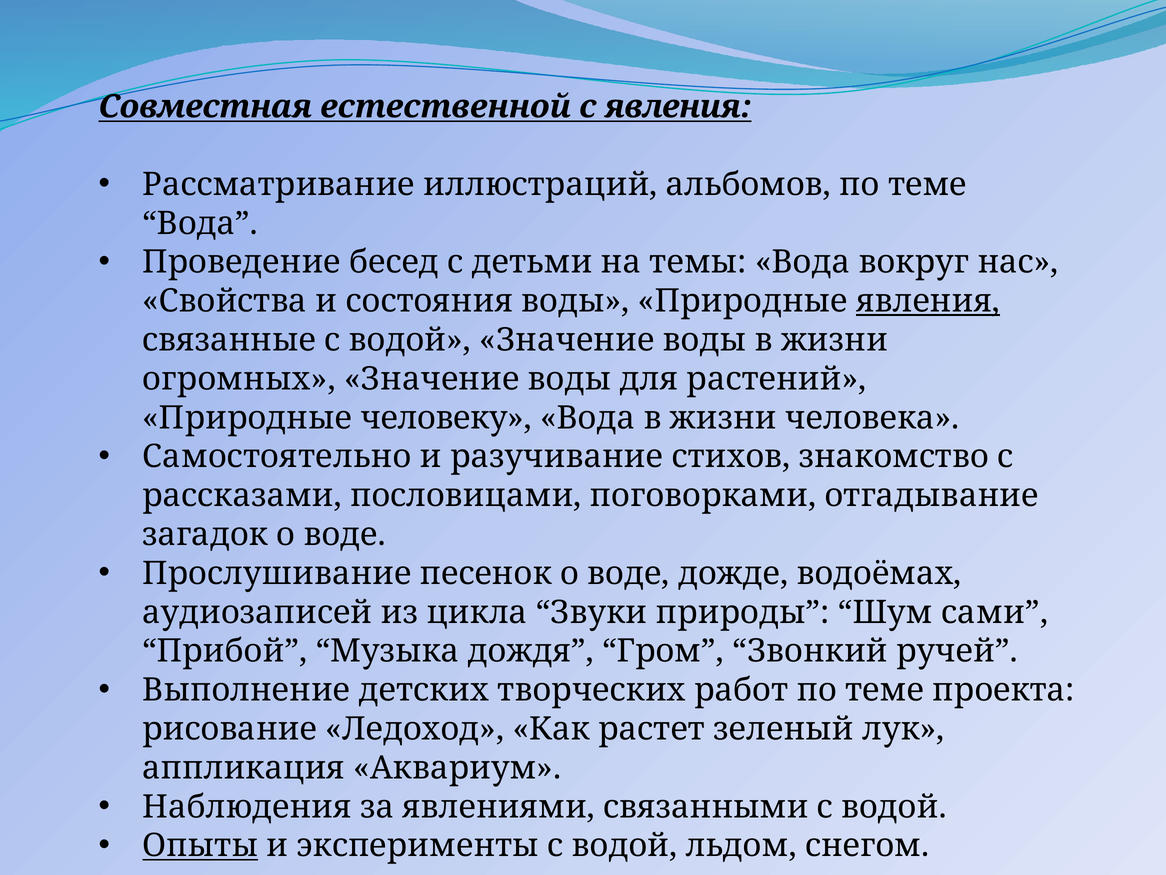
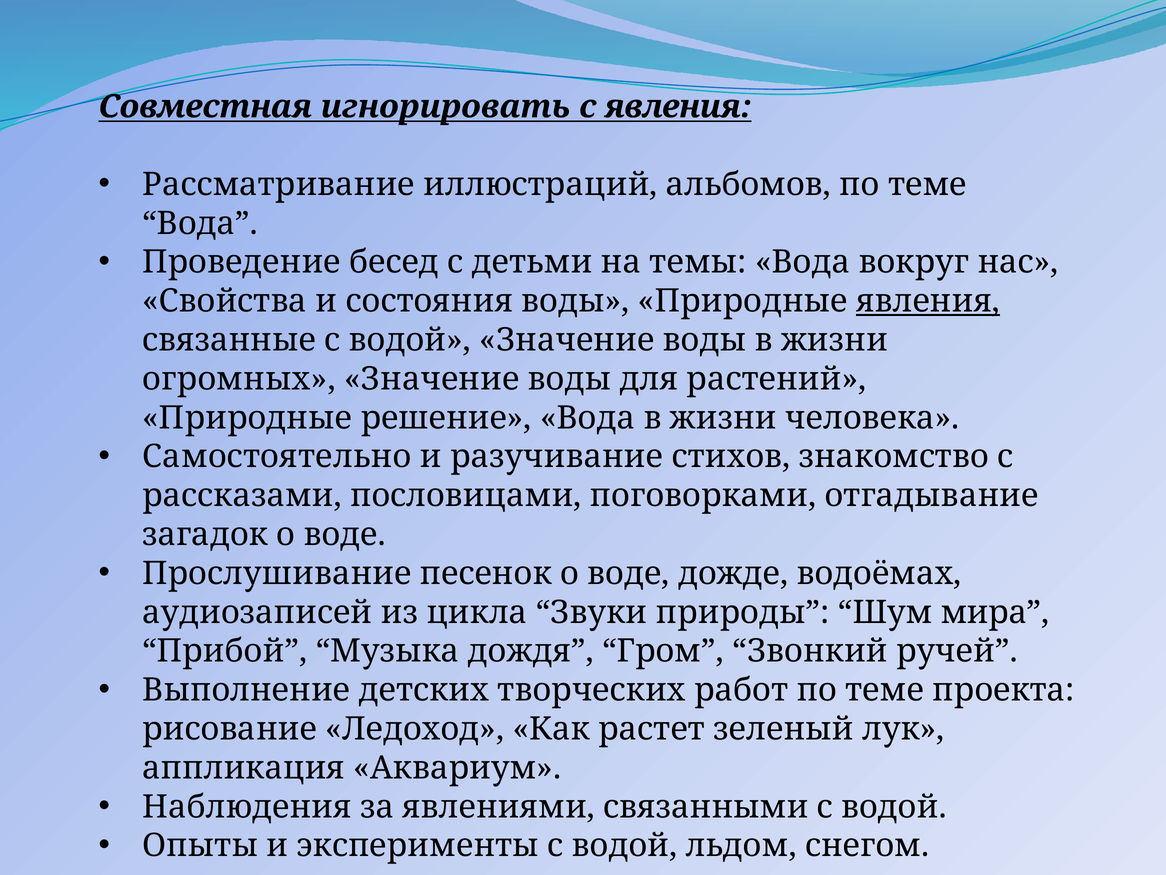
естественной: естественной -> игнорировать (446, 107)
человеку: человеку -> решение (446, 418)
сами: сами -> мира (995, 612)
Опыты underline: present -> none (200, 845)
